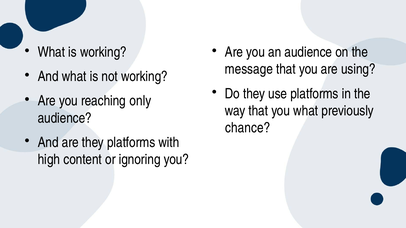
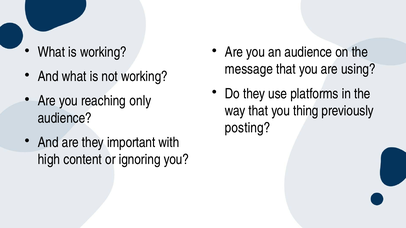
you what: what -> thing (306, 111)
chance: chance -> posting (248, 128)
they platforms: platforms -> important (131, 143)
